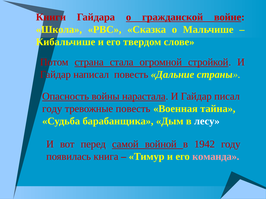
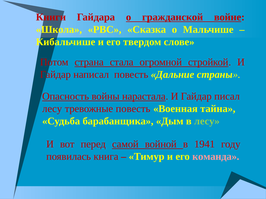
году: году -> лесу (52, 109)
лесу colour: white -> light green (207, 121)
1942: 1942 -> 1941 (205, 145)
